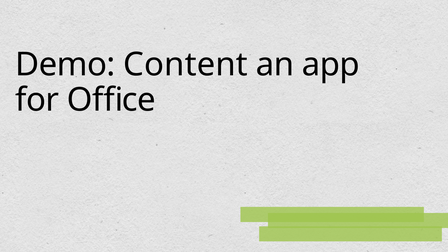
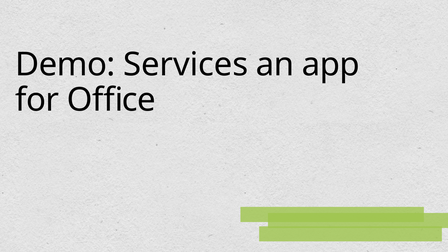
Content: Content -> Services (186, 64)
